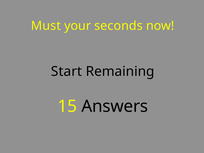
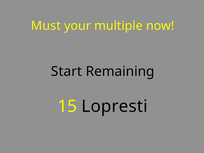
seconds: seconds -> multiple (119, 26)
Answers: Answers -> Lopresti (115, 106)
